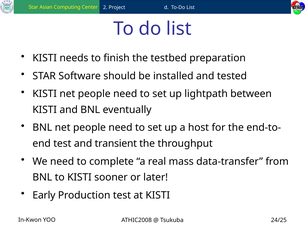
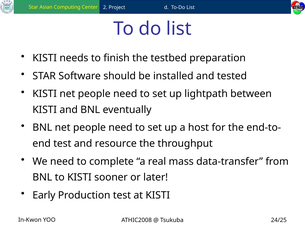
transient: transient -> resource (116, 143)
